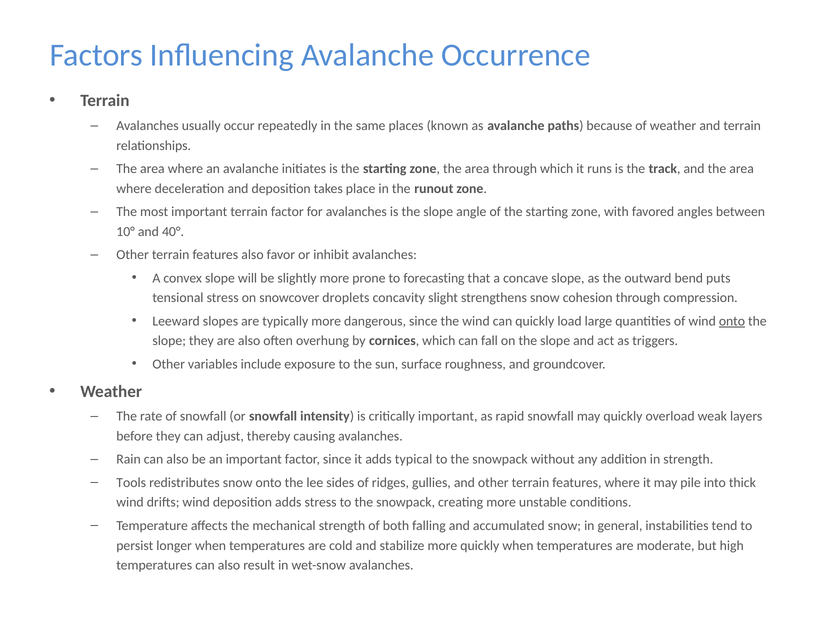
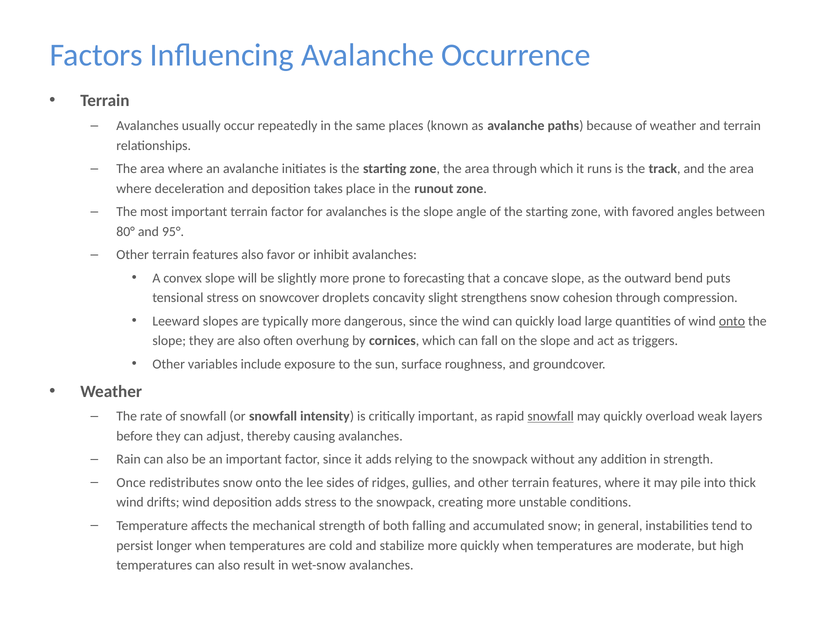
10°: 10° -> 80° (126, 232)
40°: 40° -> 95° (173, 232)
snowfall underline: none -> present (551, 416)
typical: typical -> relying (414, 459)
Tools: Tools -> Once (131, 482)
